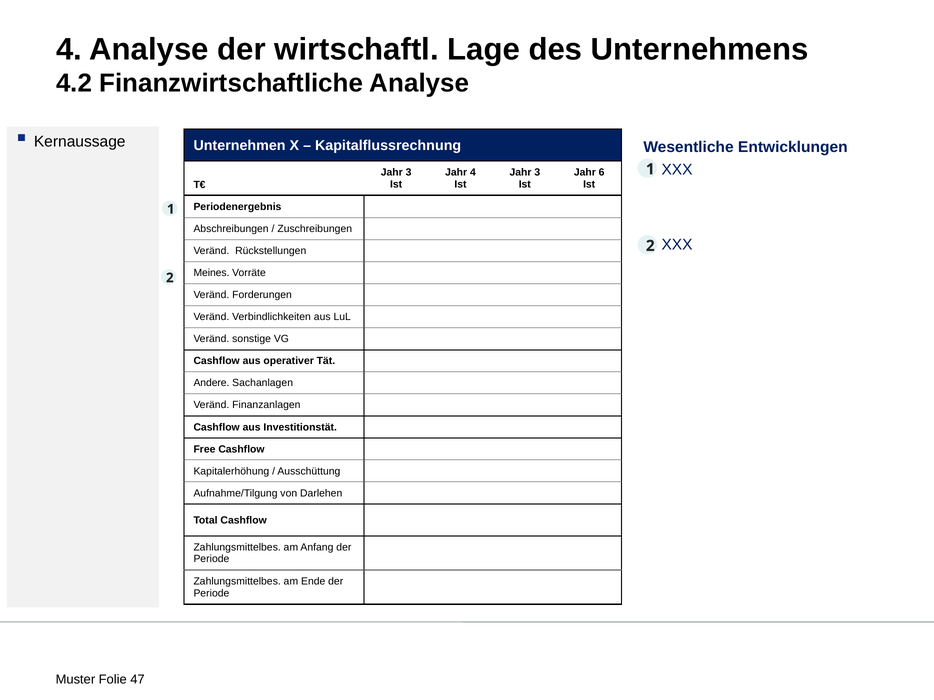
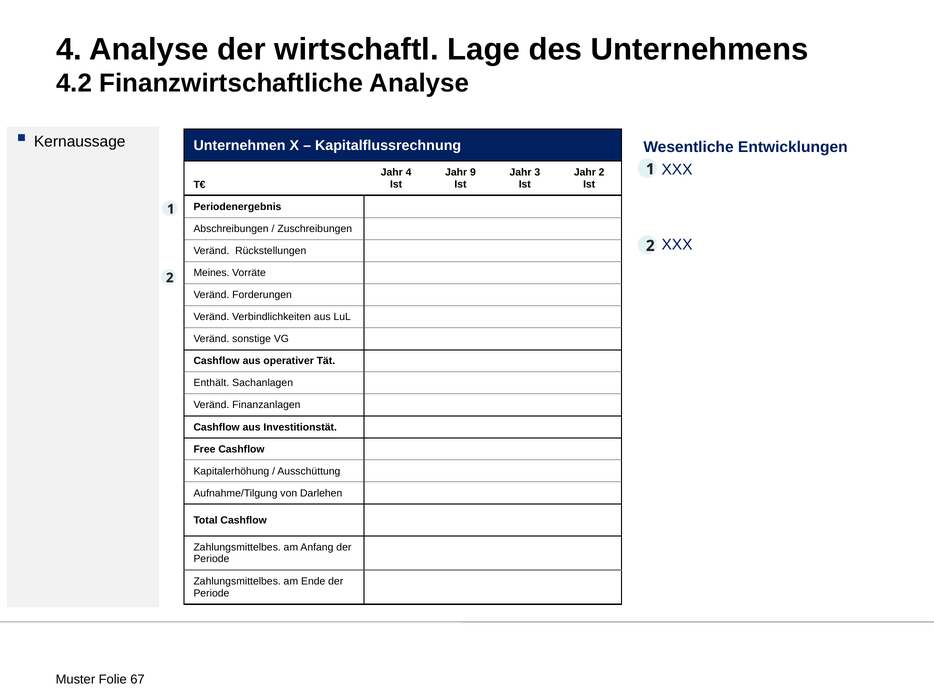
3: 3 -> 4 (409, 173)
Jahr 4: 4 -> 9 (473, 173)
Jahr 6: 6 -> 2 (602, 173)
Andere: Andere -> Enthält (211, 383)
47: 47 -> 67 (137, 680)
